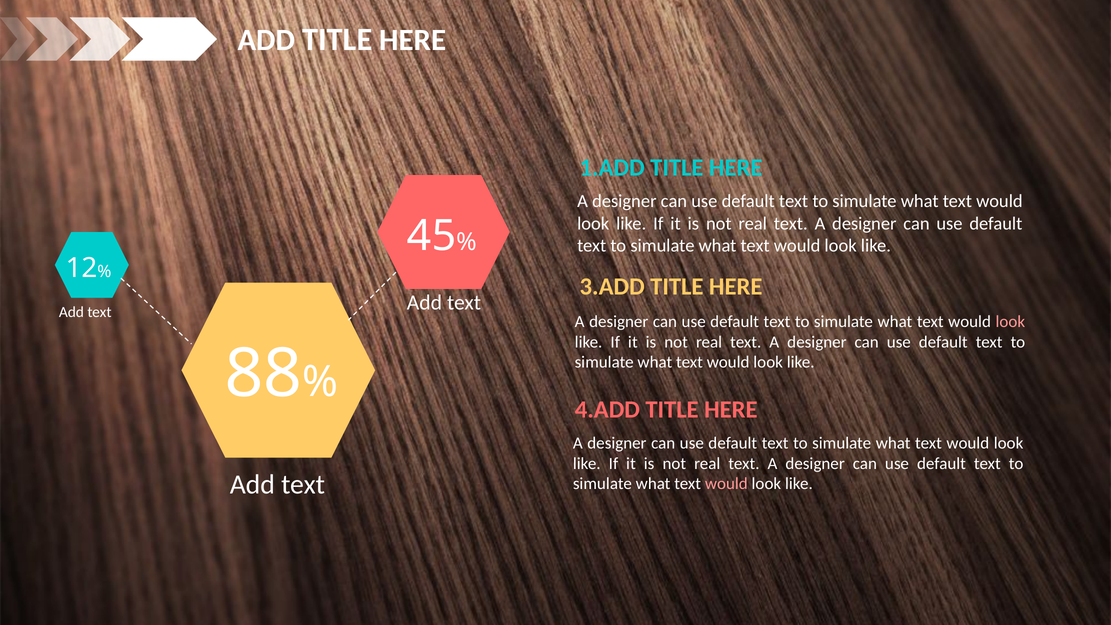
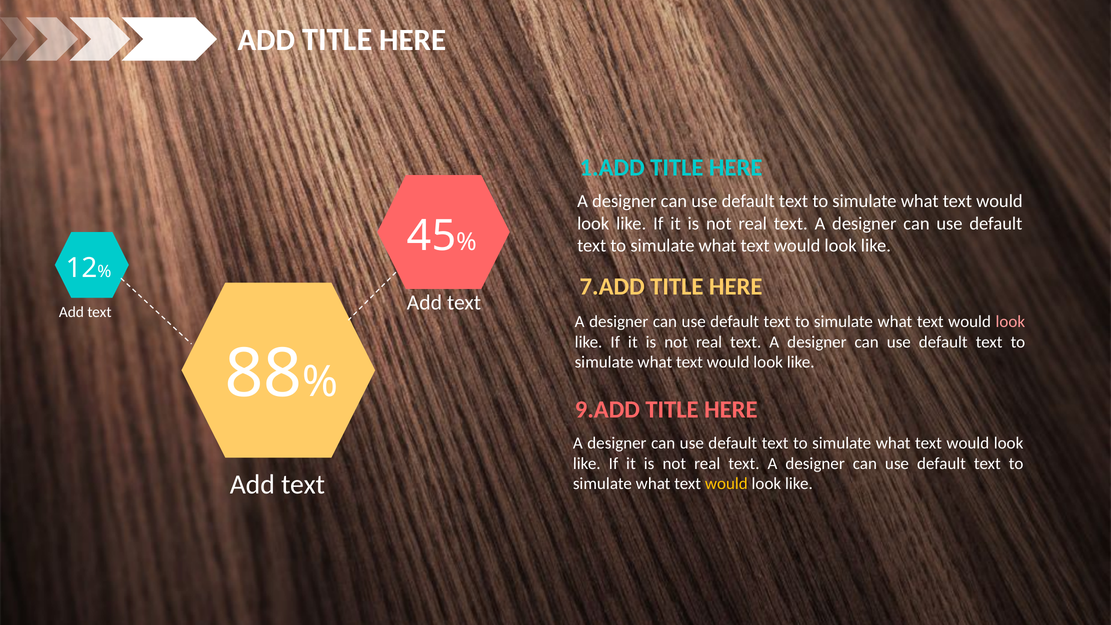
3.ADD: 3.ADD -> 7.ADD (612, 287)
4.ADD: 4.ADD -> 9.ADD (607, 409)
would colour: pink -> yellow (726, 484)
